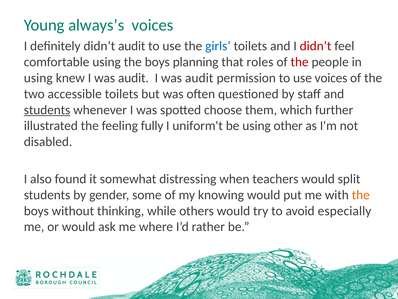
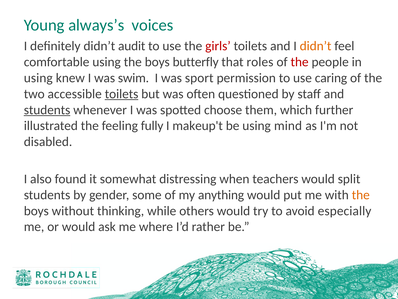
girls colour: blue -> red (218, 46)
didn’t colour: red -> orange (316, 46)
planning: planning -> butterfly (196, 62)
knew I was audit: audit -> swim (133, 78)
audit: audit -> sport (199, 78)
use voices: voices -> caring (331, 78)
toilets underline: none -> present (122, 94)
uniform't: uniform't -> makeup't (198, 126)
other: other -> mind (288, 126)
knowing: knowing -> anything (221, 195)
